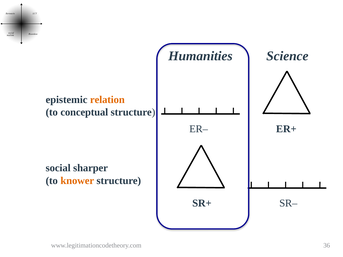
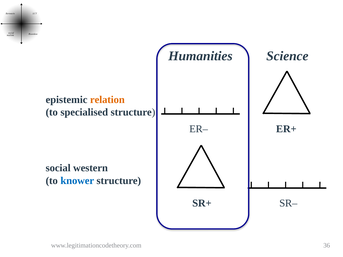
conceptual: conceptual -> specialised (84, 112)
sharper: sharper -> western (91, 168)
knower colour: orange -> blue (77, 181)
